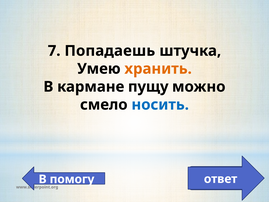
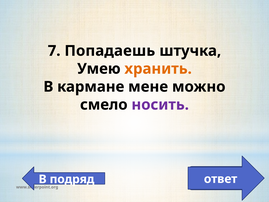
пущу: пущу -> мене (148, 87)
носить colour: blue -> purple (160, 105)
помогу: помогу -> подряд (72, 179)
